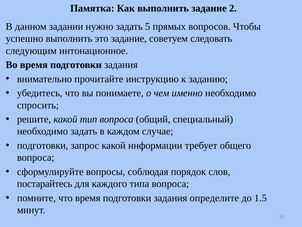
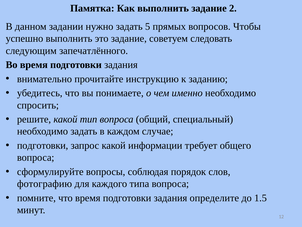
интонационное: интонационное -> запечатлённого (94, 51)
постарайтесь: постарайтесь -> фотографию (44, 183)
